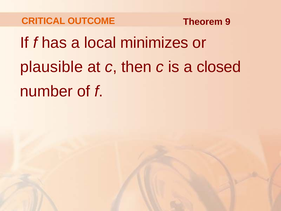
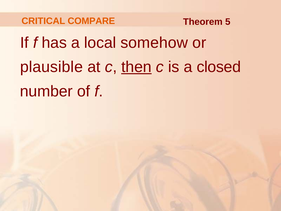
OUTCOME: OUTCOME -> COMPARE (91, 21)
9: 9 -> 5 (228, 22)
minimizes: minimizes -> somehow (154, 43)
then underline: none -> present (136, 67)
